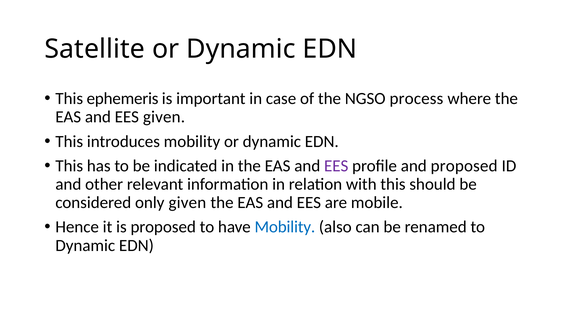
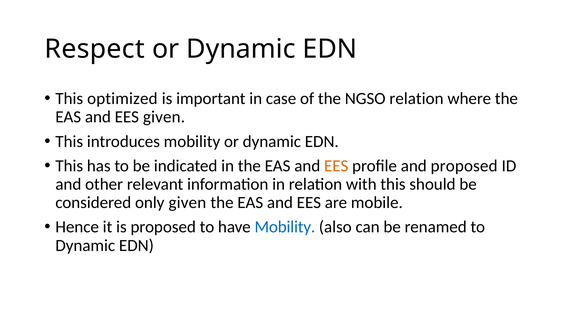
Satellite: Satellite -> Respect (95, 49)
ephemeris: ephemeris -> optimized (122, 99)
NGSO process: process -> relation (416, 99)
EES colour: purple -> orange (336, 166)
